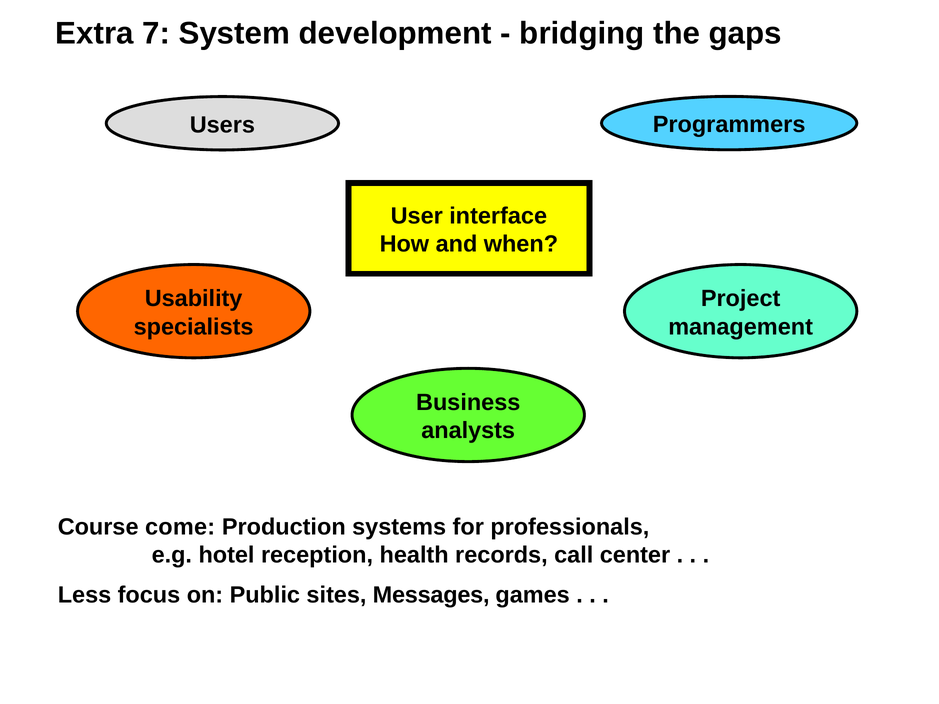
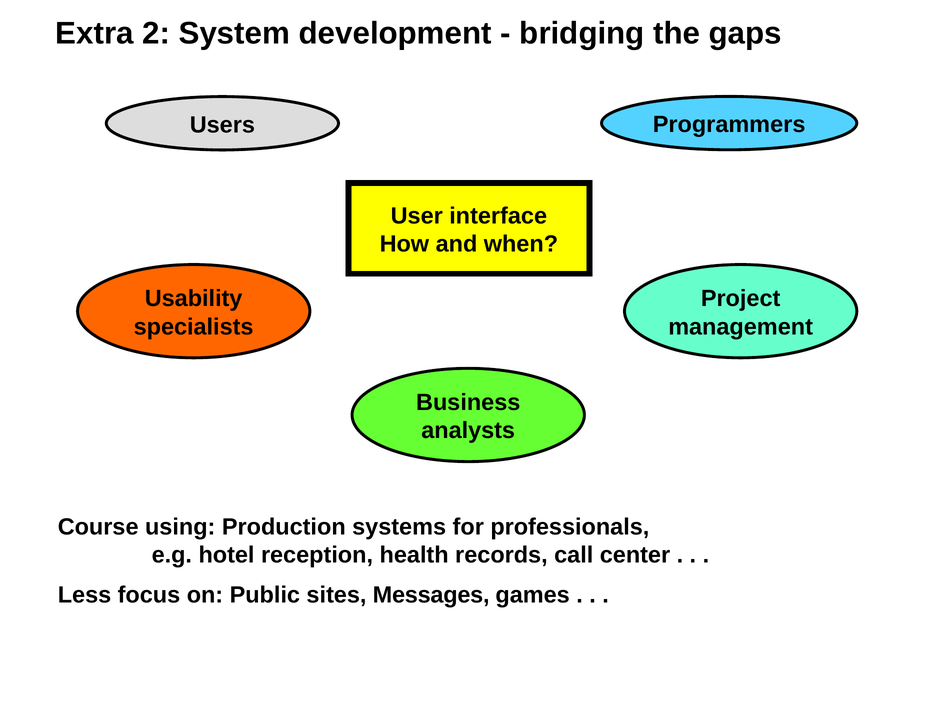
7: 7 -> 2 (156, 34)
come: come -> using (180, 527)
